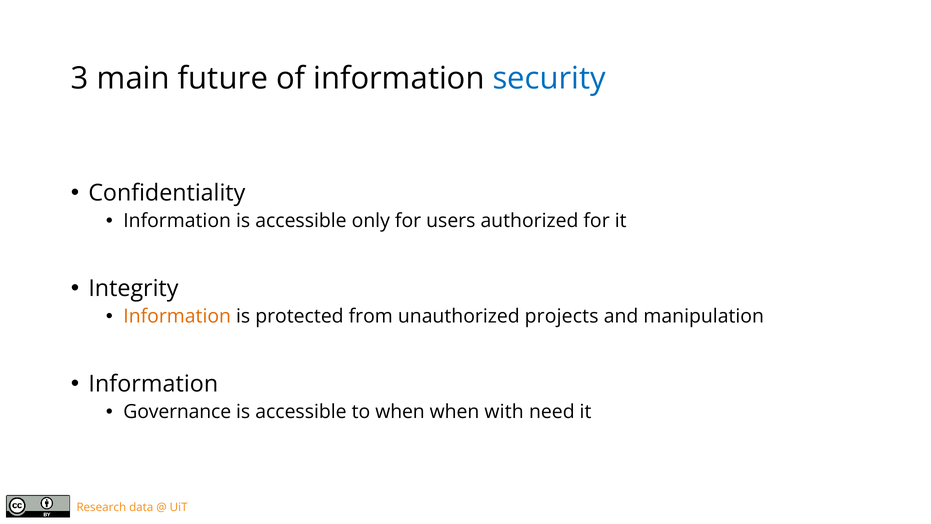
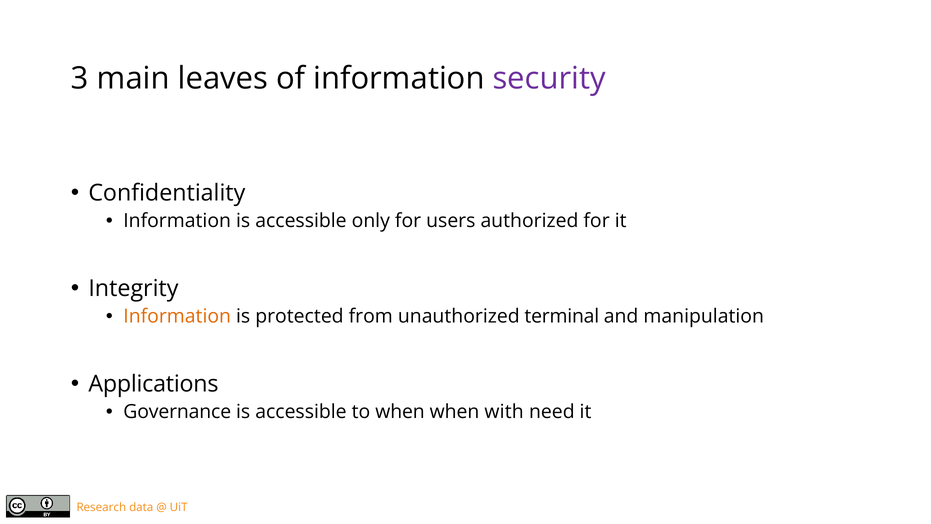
future: future -> leaves (223, 78)
security colour: blue -> purple (549, 78)
projects: projects -> terminal (562, 316)
Information: Information -> Applications (153, 384)
